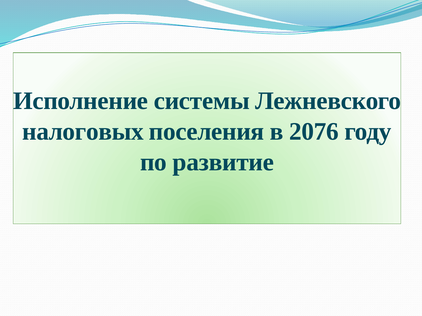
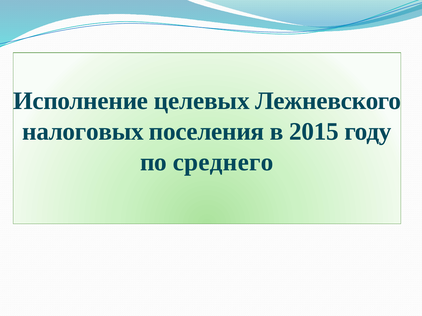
системы: системы -> целевых (202, 101)
2076: 2076 -> 2015 (314, 132)
развитие: развитие -> среднего (223, 163)
